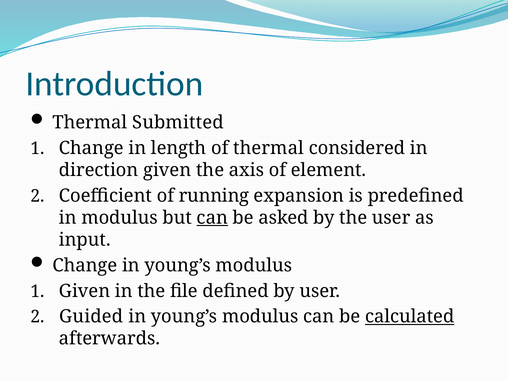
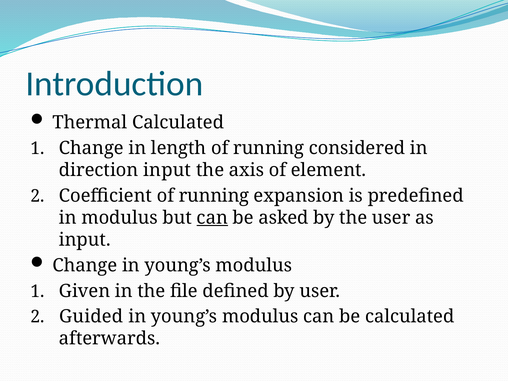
Thermal Submitted: Submitted -> Calculated (178, 122)
length of thermal: thermal -> running (269, 148)
direction given: given -> input (167, 170)
calculated underline: present -> none (410, 317)
